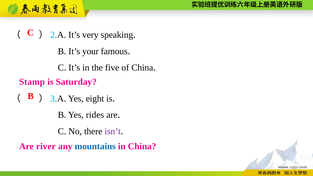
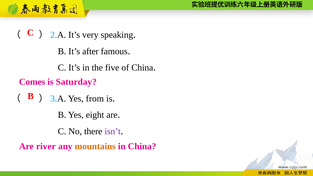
your: your -> after (90, 51)
Stamp: Stamp -> Comes (32, 82)
eight: eight -> from (95, 99)
rides: rides -> eight (95, 115)
mountains colour: blue -> orange (95, 147)
